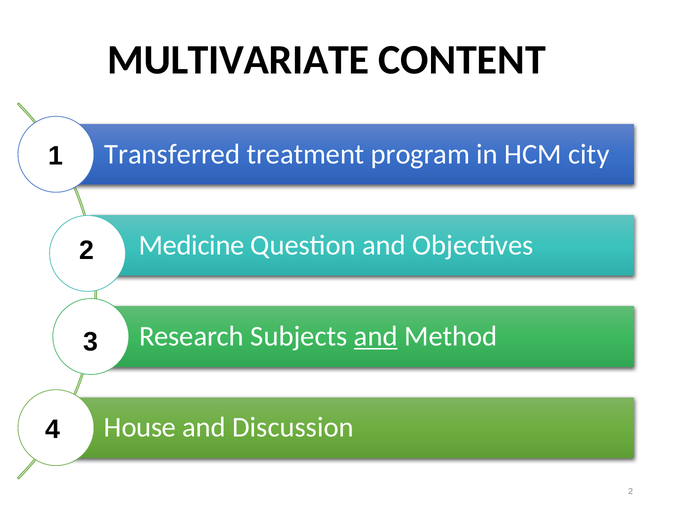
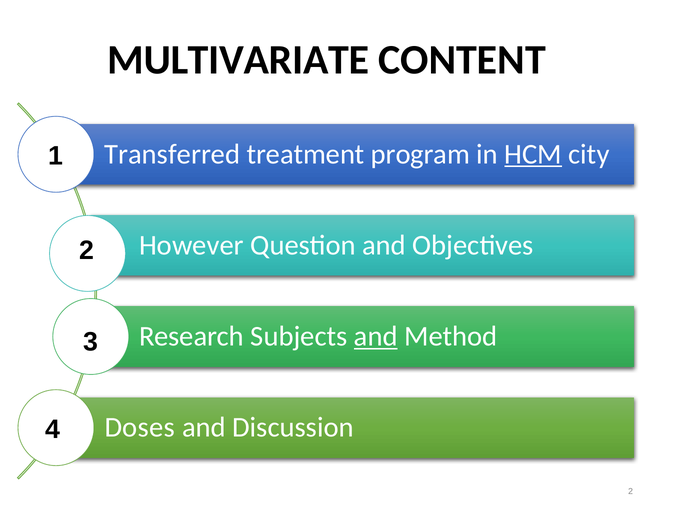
HCM underline: none -> present (533, 154)
Medicine: Medicine -> However (191, 245)
House: House -> Doses (140, 428)
